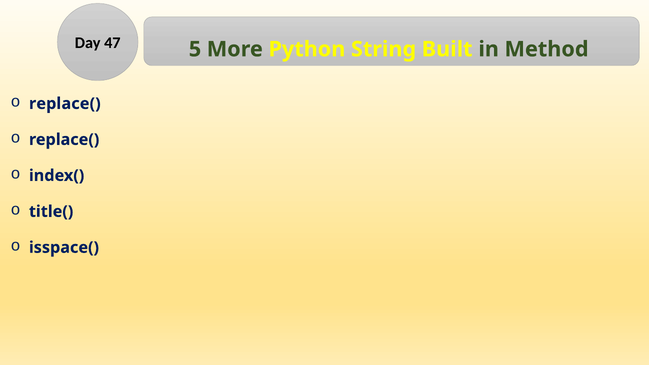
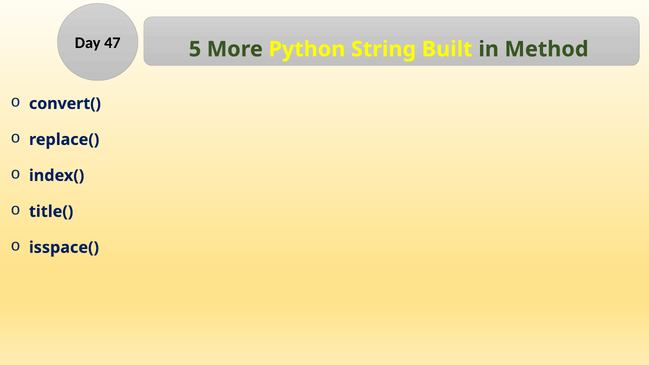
replace(: replace( -> convert( (65, 104)
